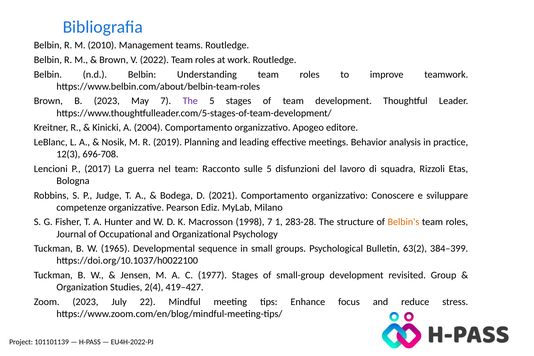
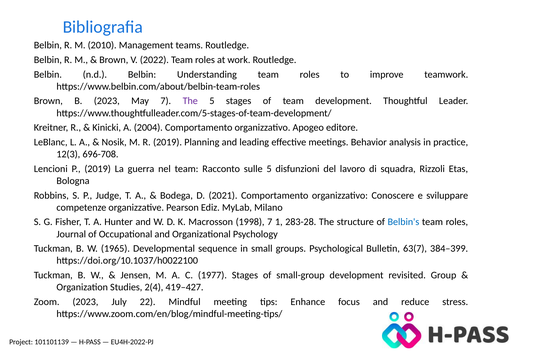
P 2017: 2017 -> 2019 (98, 169)
Belbin's colour: orange -> blue (403, 222)
63(2: 63(2 -> 63(7 (415, 249)
